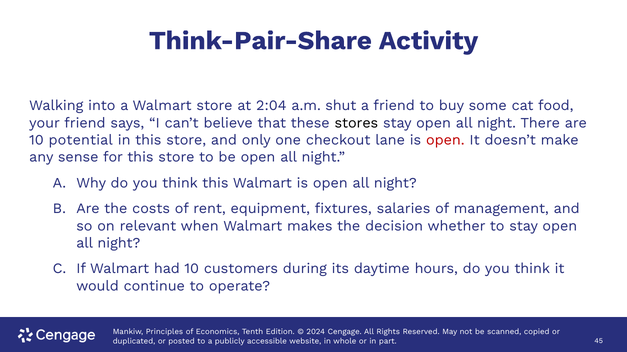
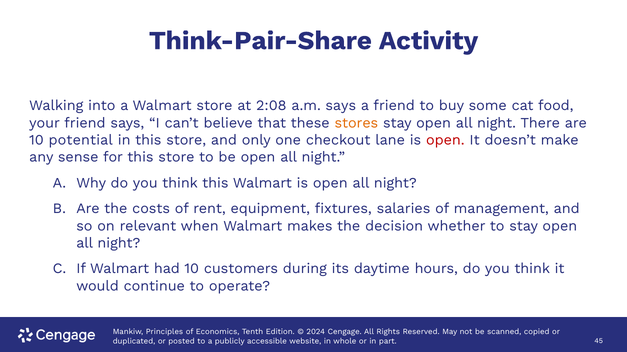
2:04: 2:04 -> 2:08 (271, 106)
a.m shut: shut -> says (341, 106)
stores colour: black -> orange (356, 123)
